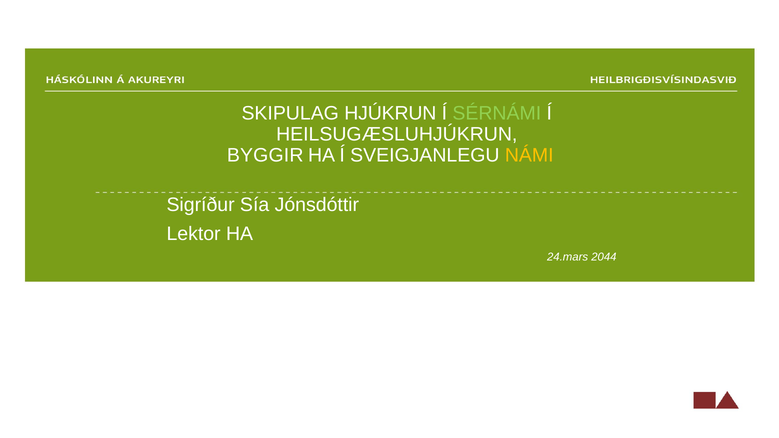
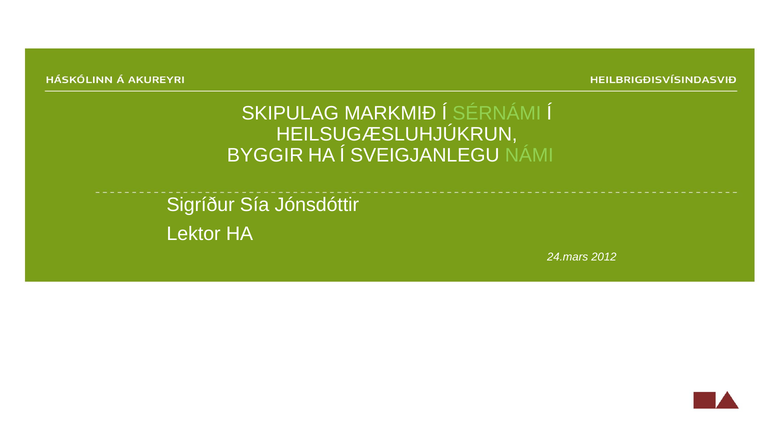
HJÚKRUN: HJÚKRUN -> MARKMIÐ (390, 113)
NÁMI colour: yellow -> light green (529, 155)
2044: 2044 -> 2012 (604, 257)
